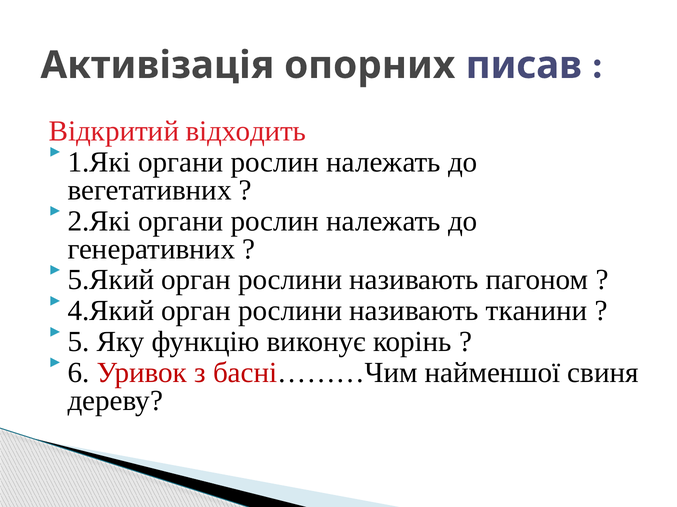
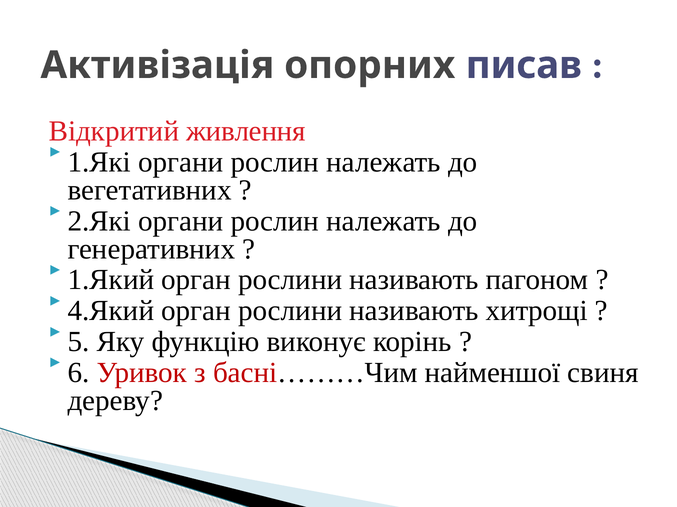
відходить: відходить -> живлення (246, 131)
5.Який: 5.Який -> 1.Який (111, 280)
тканини: тканини -> хитрощі (537, 311)
